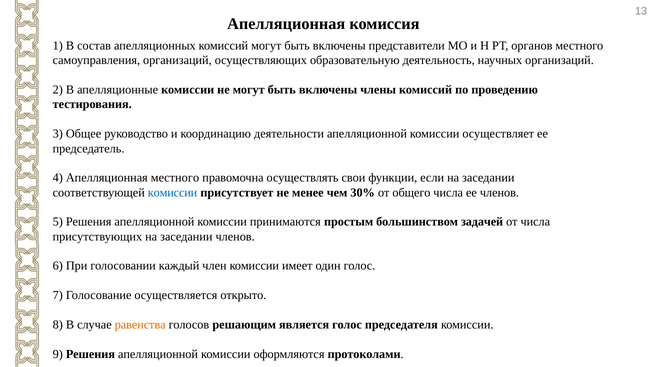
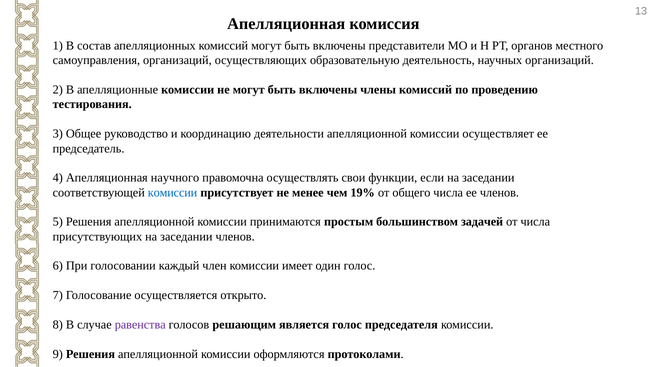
Апелляционная местного: местного -> научного (175, 178)
30%: 30% -> 19% (363, 192)
равенства colour: orange -> purple (140, 324)
